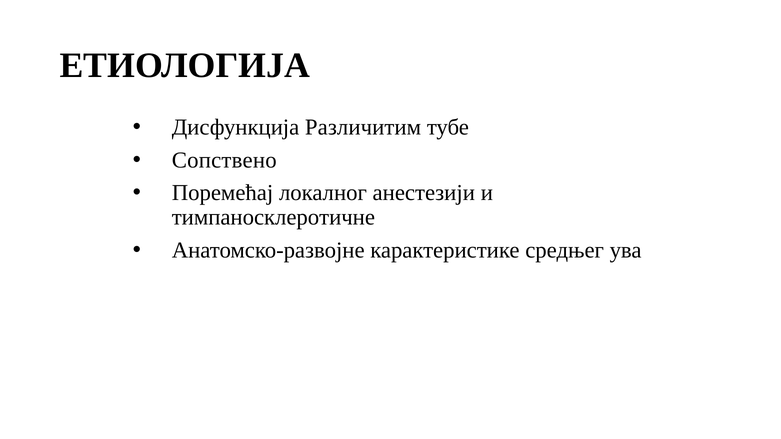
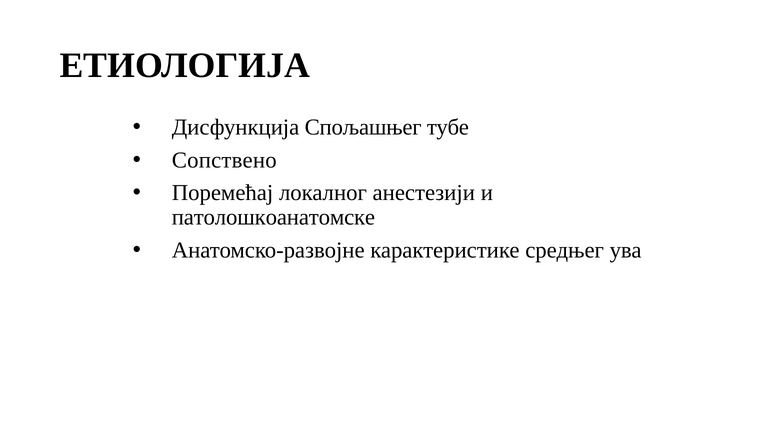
Различитим: Различитим -> Спољашњег (363, 127)
тимпаносклеротичне: тимпаносклеротичне -> патолошкоанатомске (273, 217)
